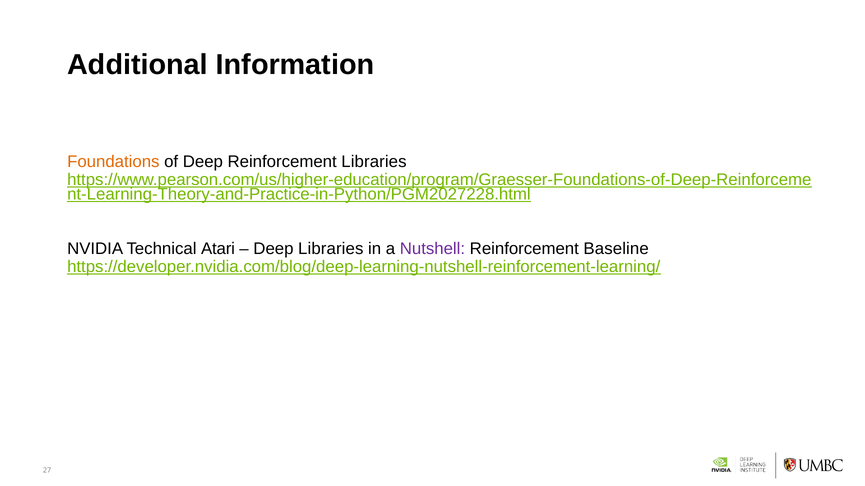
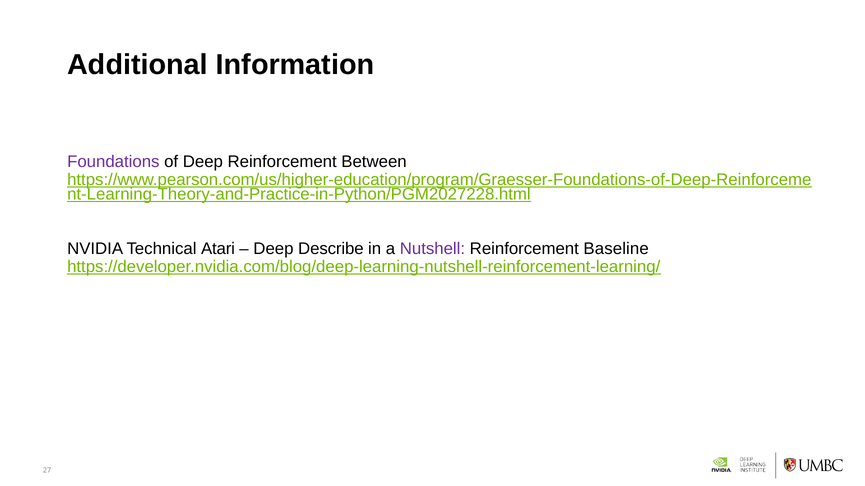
Foundations colour: orange -> purple (113, 162)
Reinforcement Libraries: Libraries -> Between (374, 162)
Deep Libraries: Libraries -> Describe (331, 249)
